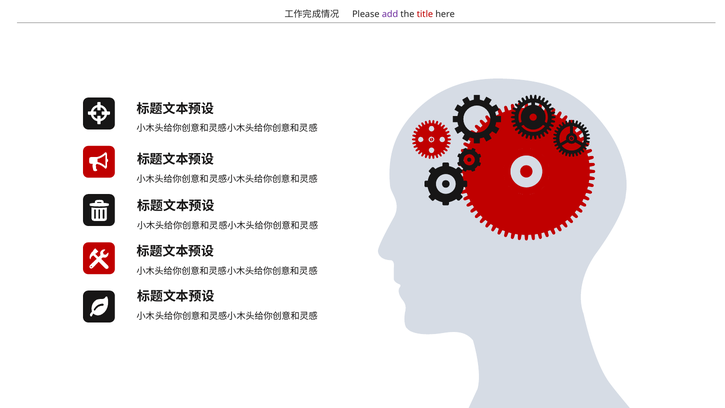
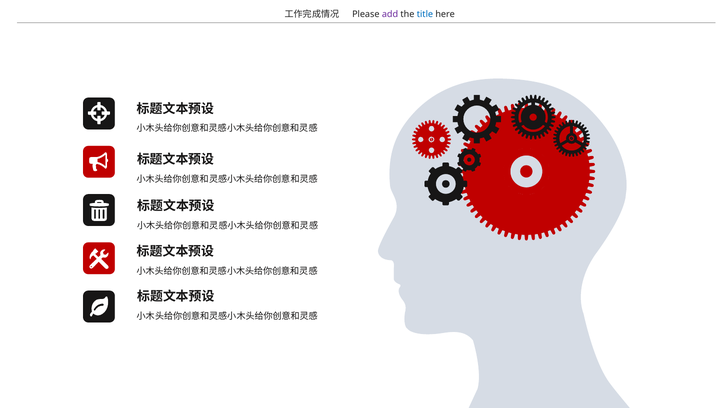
title colour: red -> blue (425, 14)
